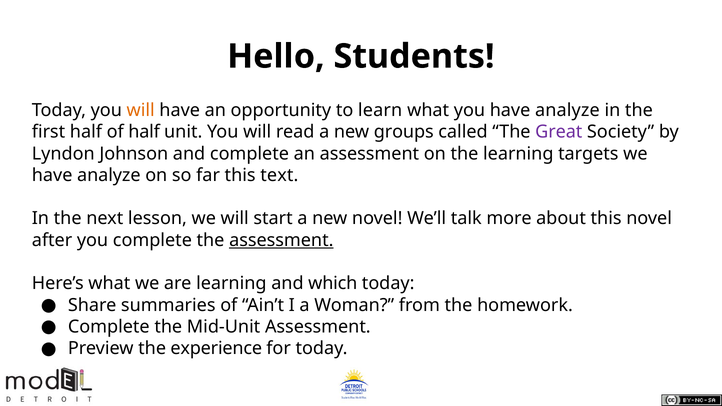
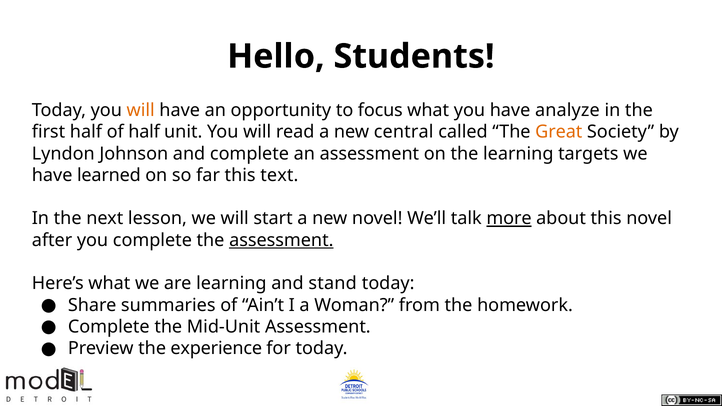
learn: learn -> focus (380, 110)
groups: groups -> central (404, 132)
Great colour: purple -> orange (559, 132)
analyze: analyze -> learned (109, 175)
more underline: none -> present (509, 219)
which: which -> stand (333, 284)
